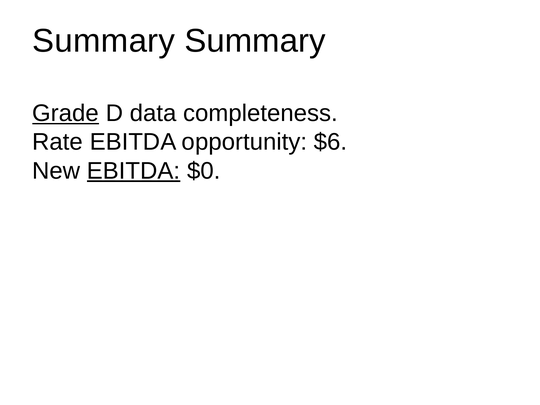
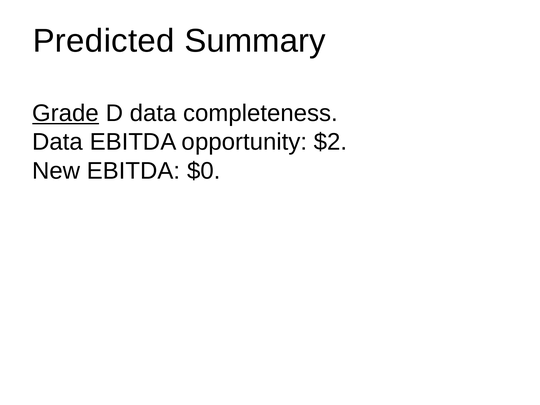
Summary: Summary -> Predicted (104, 41)
Rate: Rate -> Data (58, 142)
$6: $6 -> $2 (330, 142)
EBITDA underline: present -> none (134, 171)
